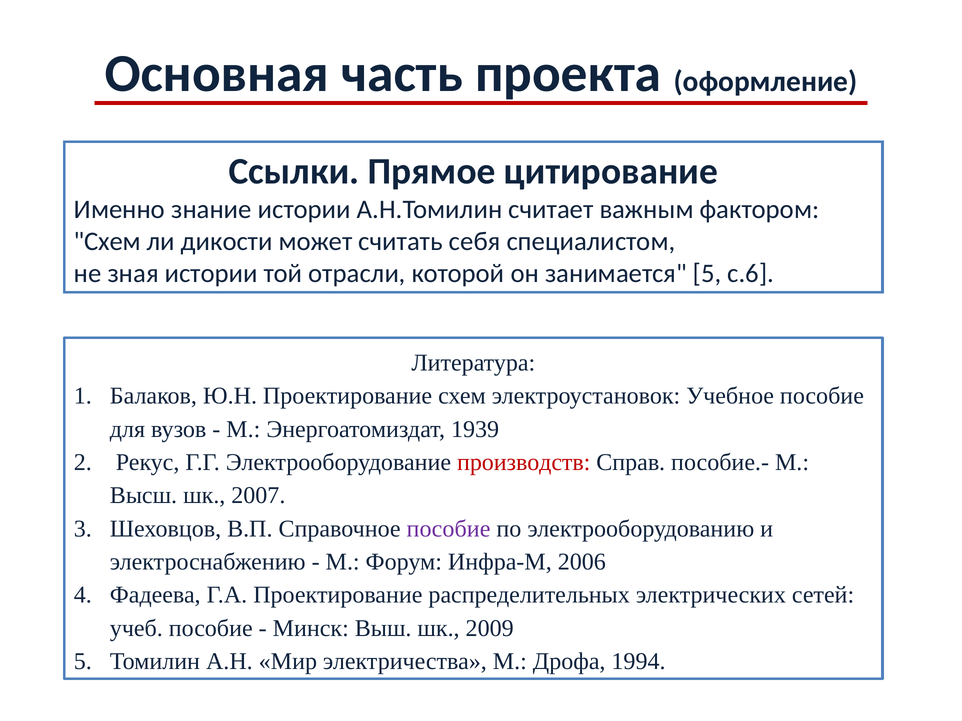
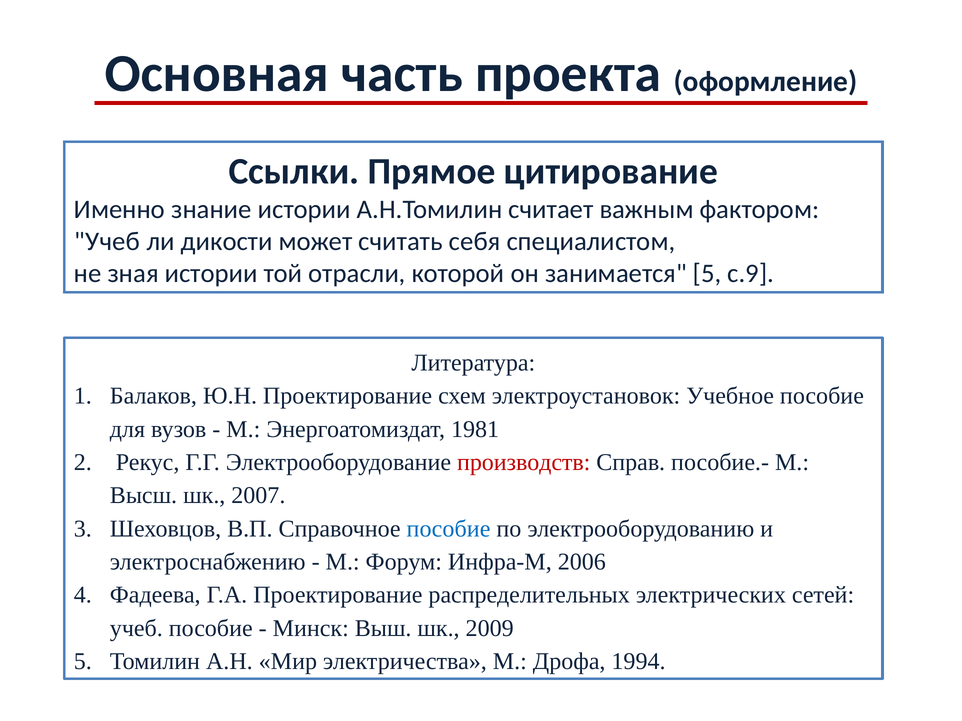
Схем: Схем -> Учеб (107, 241)
с.6: с.6 -> с.9 (751, 273)
1939: 1939 -> 1981 (475, 430)
пособие colour: purple -> blue (449, 529)
